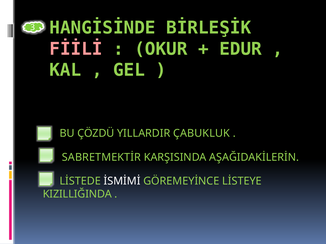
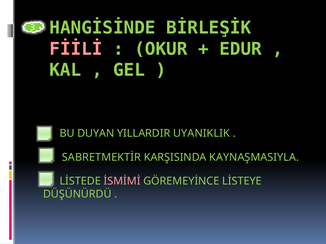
ÇÖZDÜ: ÇÖZDÜ -> DUYAN (96, 134)
ÇABUKLUK: ÇABUKLUK -> UYANIKLIK (202, 134)
AŞAĞIDAKİLERİN: AŞAĞIDAKİLERİN -> KAYNAŞMASIYLA (254, 158)
İSMİMİ colour: white -> pink (122, 181)
KIZILLIĞINDA: KIZILLIĞINDA -> DÜŞÜNÜRDÜ (77, 194)
